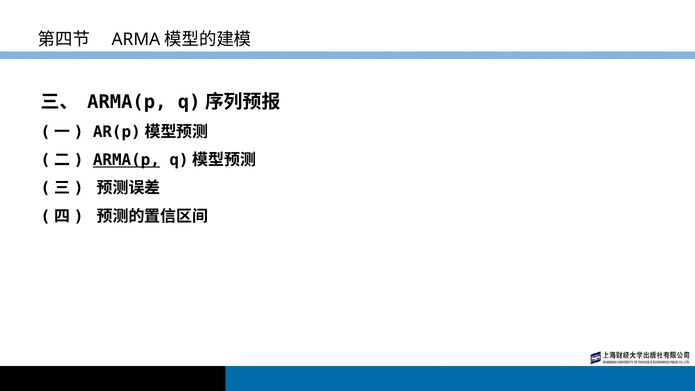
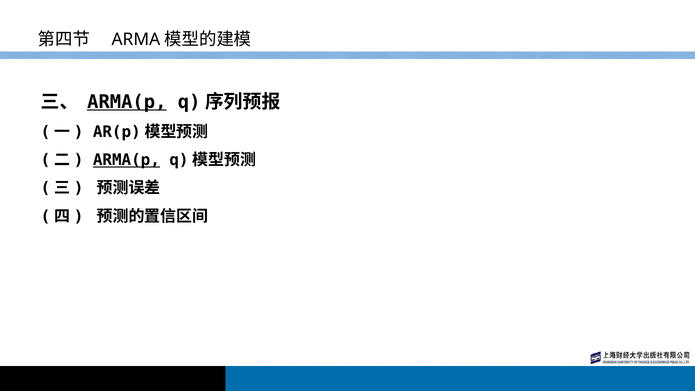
ARMA(p underline: none -> present (127, 102)
